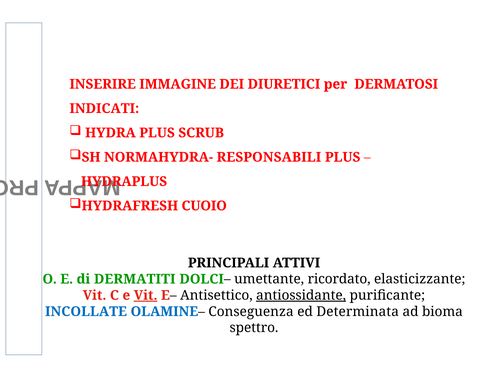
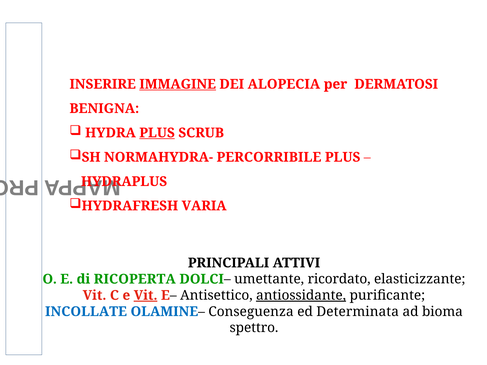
IMMAGINE underline: none -> present (178, 84)
DIURETICI: DIURETICI -> ALOPECIA (284, 84)
INDICATI: INDICATI -> BENIGNA (104, 109)
PLUS underline: none -> present (157, 133)
RESPONSABILI: RESPONSABILI -> PERCORRIBILE (269, 157)
CUOIO: CUOIO -> VARIA (204, 206)
DERMATITI: DERMATITI -> RICOPERTA (135, 279)
